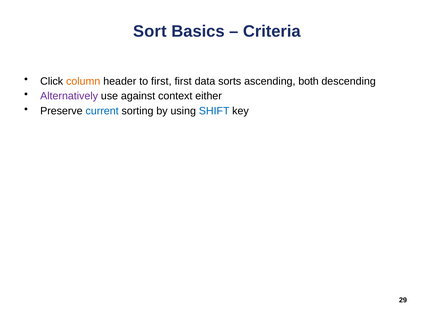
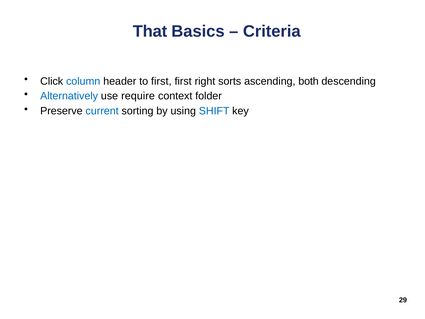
Sort: Sort -> That (150, 31)
column colour: orange -> blue (83, 81)
data: data -> right (205, 81)
Alternatively colour: purple -> blue (69, 96)
against: against -> require (138, 96)
either: either -> folder (209, 96)
